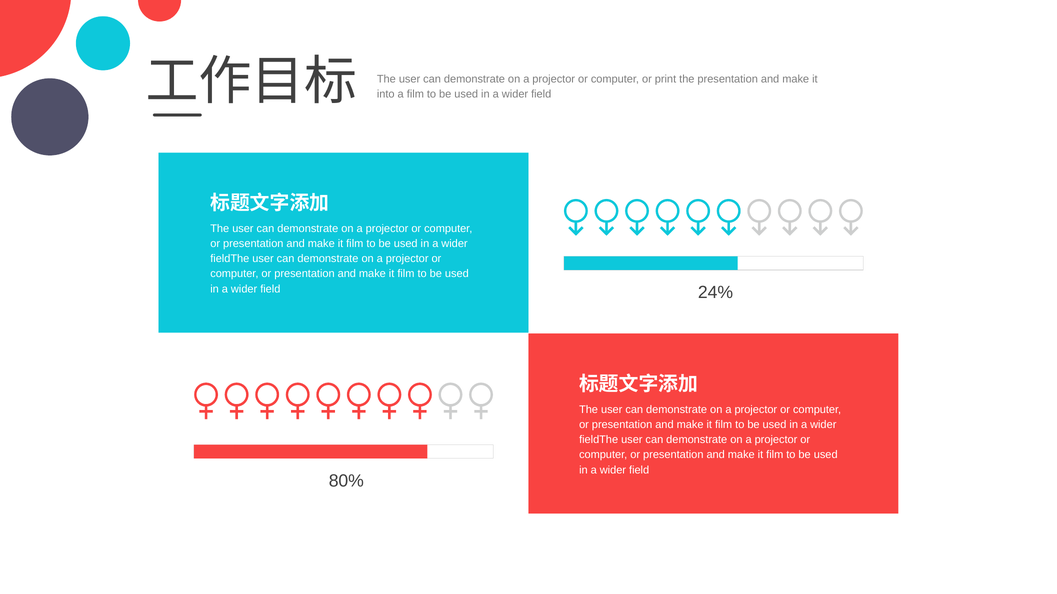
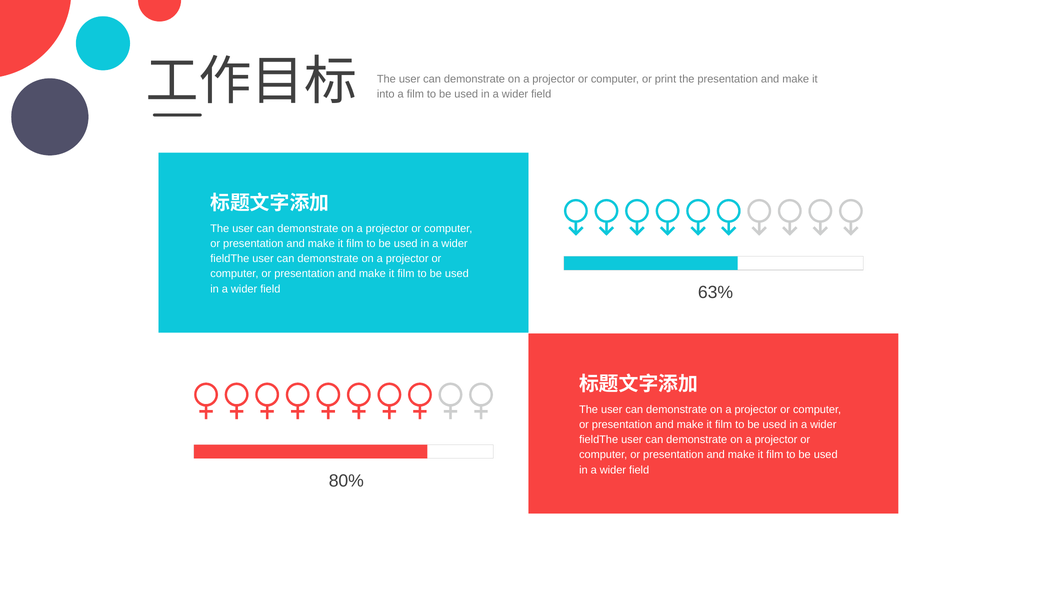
24%: 24% -> 63% (716, 293)
